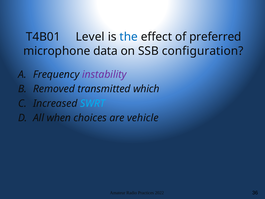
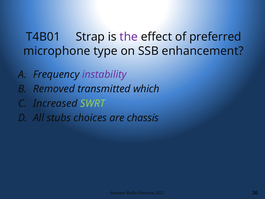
Level: Level -> Strap (90, 37)
the colour: blue -> purple (129, 37)
data: data -> type (105, 51)
configuration: configuration -> enhancement (203, 51)
SWRT colour: light blue -> light green (93, 103)
when: when -> stubs (59, 118)
vehicle: vehicle -> chassis (143, 118)
